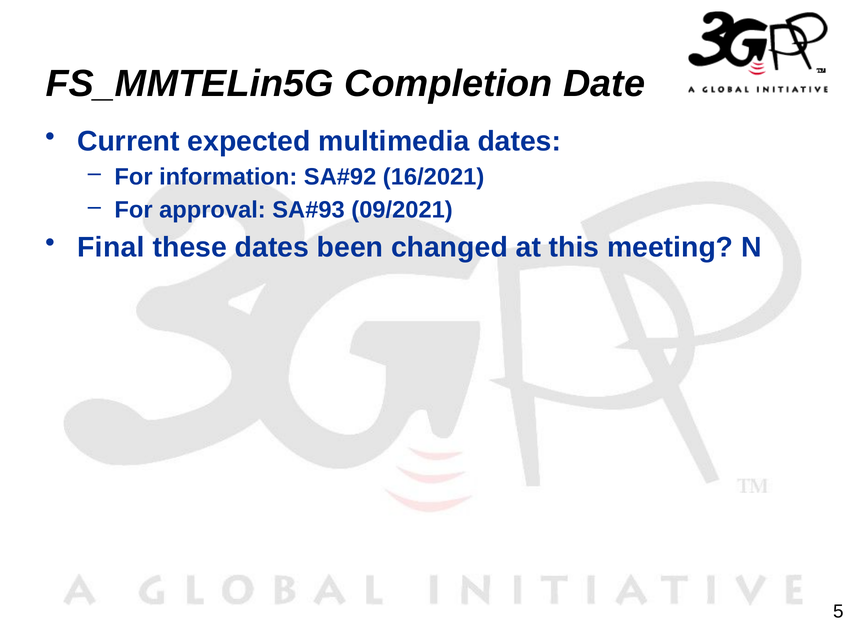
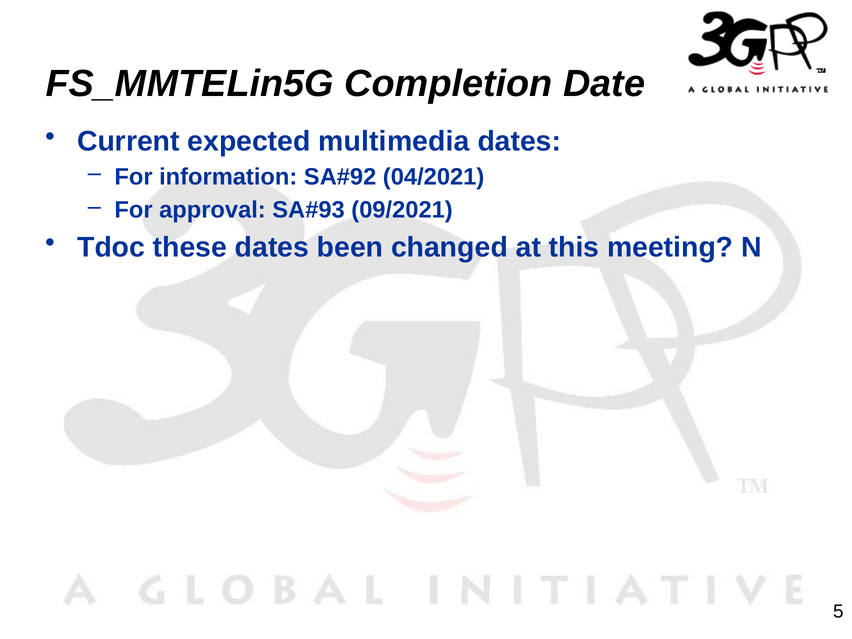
16/2021: 16/2021 -> 04/2021 (434, 177)
Final: Final -> Tdoc (111, 247)
